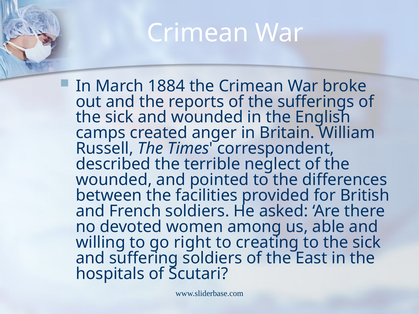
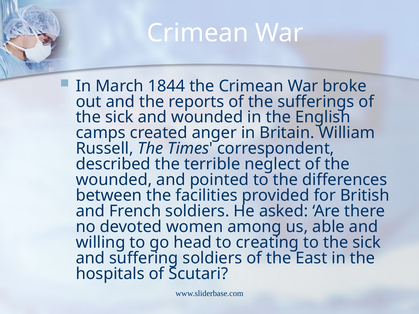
1884: 1884 -> 1844 (167, 86)
right: right -> head (193, 243)
